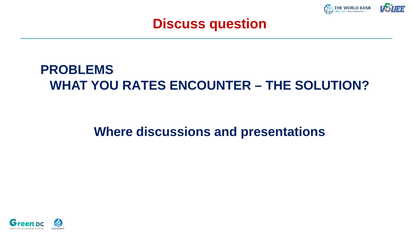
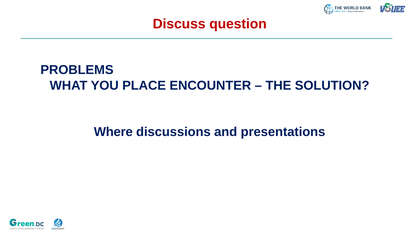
RATES: RATES -> PLACE (144, 86)
